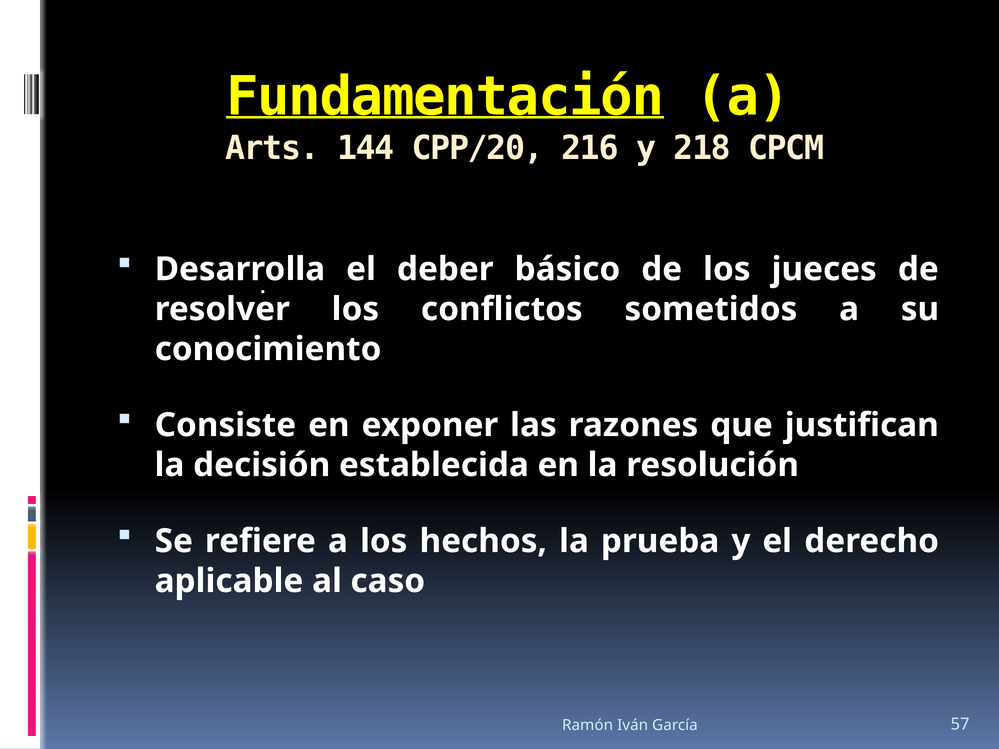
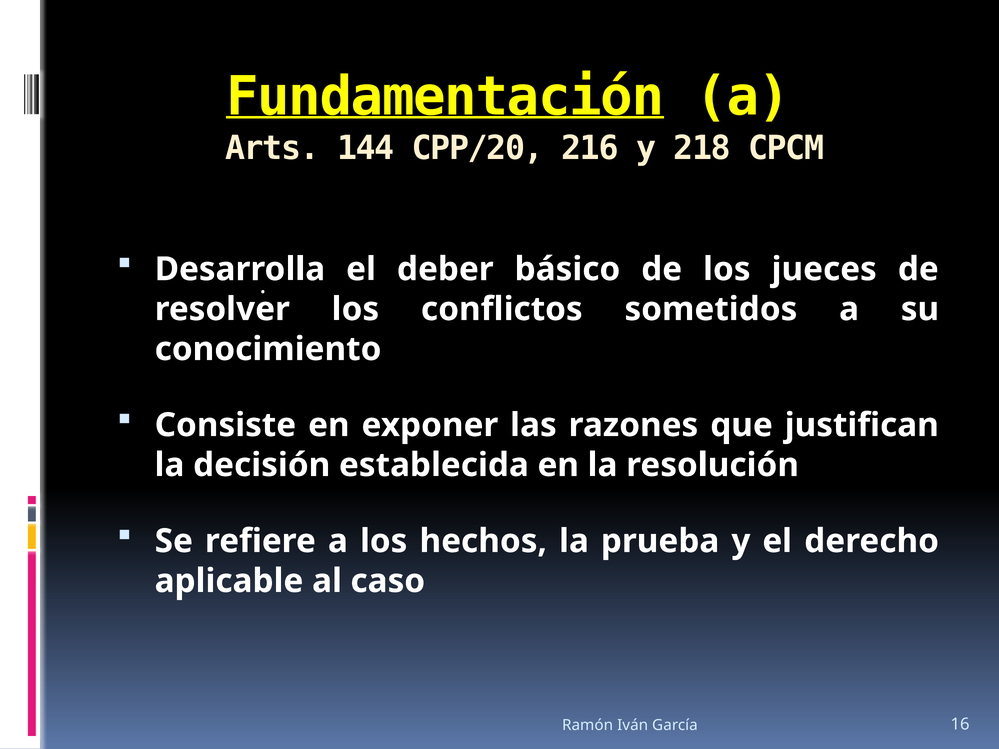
57: 57 -> 16 (960, 724)
